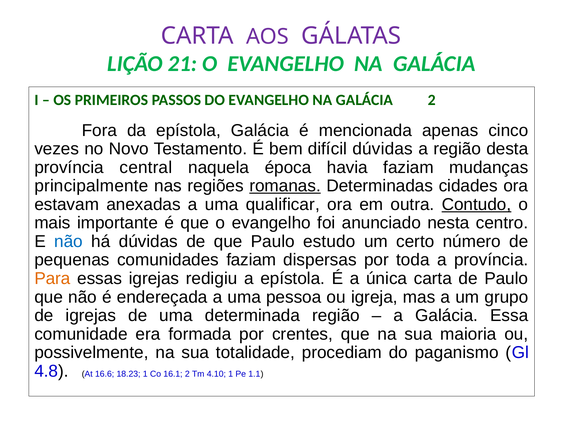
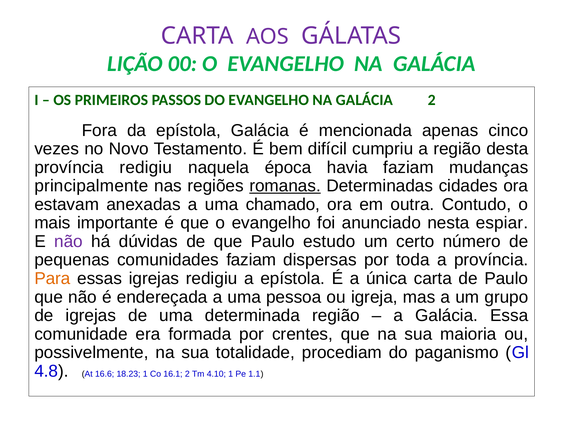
21: 21 -> 00 (183, 64)
difícil dúvidas: dúvidas -> cumpriu (383, 149)
província central: central -> redigiu (146, 168)
qualificar: qualificar -> chamado (283, 205)
Contudo underline: present -> none (476, 205)
centro: centro -> espiar (502, 223)
não colour: blue -> purple (69, 242)
